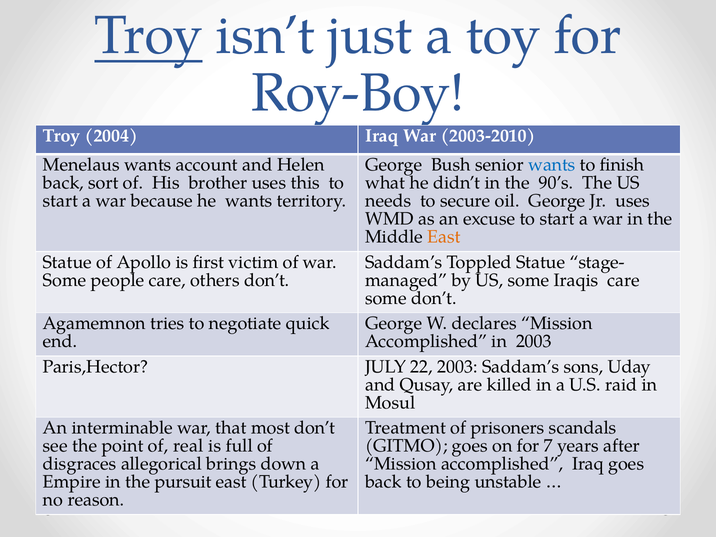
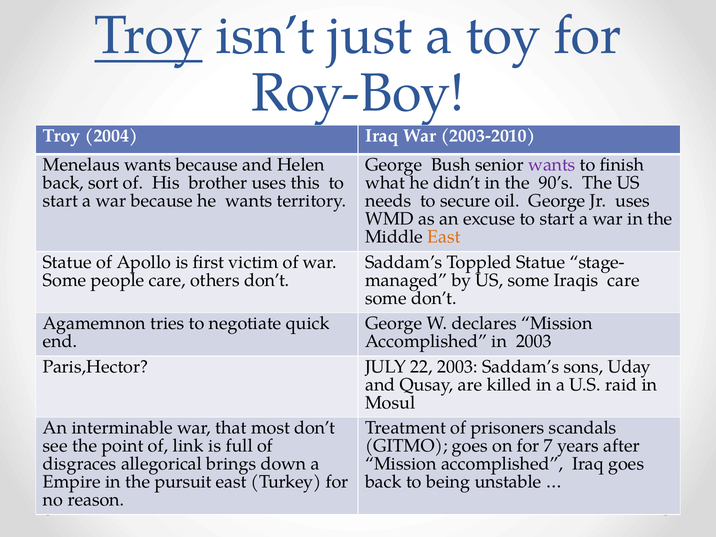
wants account: account -> because (207, 165)
wants colour: blue -> purple (552, 165)
real: real -> link (188, 446)
